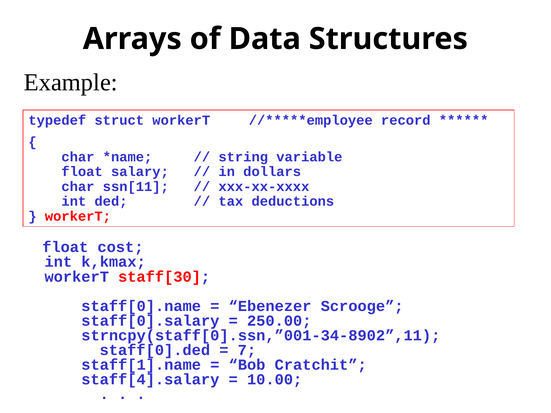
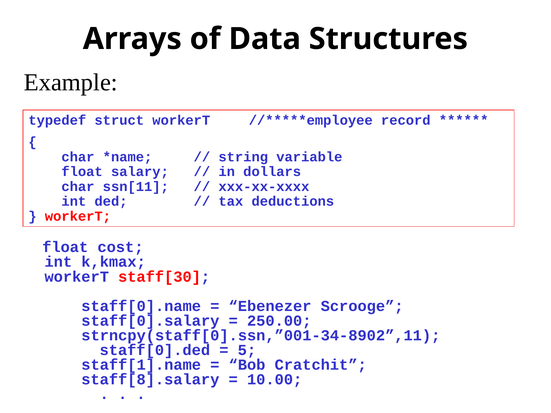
7: 7 -> 5 (247, 350)
staff[4].salary: staff[4].salary -> staff[8].salary (150, 380)
